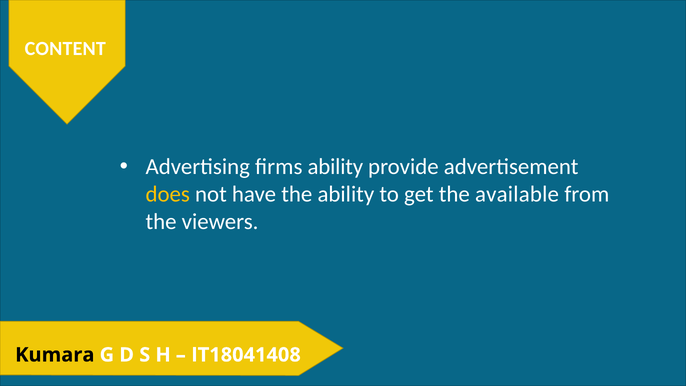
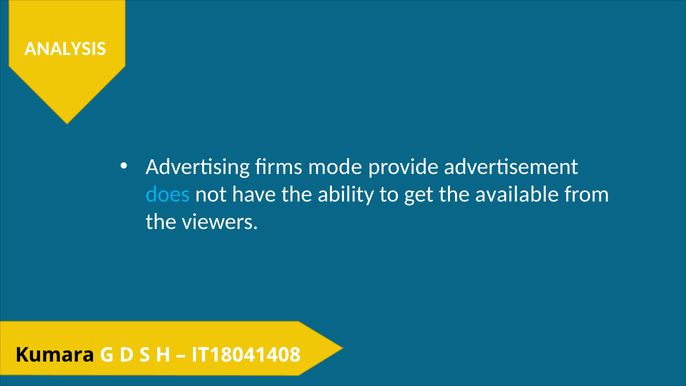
CONTENT: CONTENT -> ANALYSIS (65, 49)
firms ability: ability -> mode (335, 167)
does colour: yellow -> light blue (168, 194)
